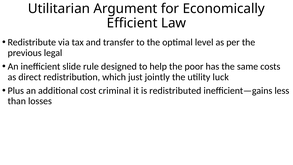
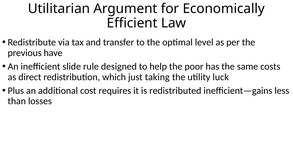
legal: legal -> have (53, 53)
jointly: jointly -> taking (157, 77)
criminal: criminal -> requires (115, 90)
